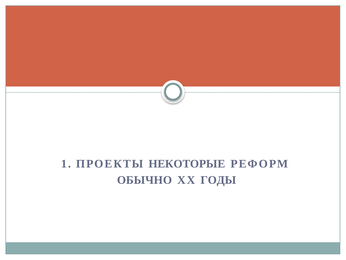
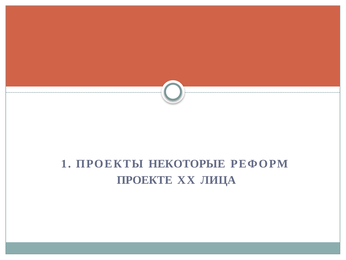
ОБЫЧНО: ОБЫЧНО -> ПРОЕКТЕ (145, 180)
ГОДЫ: ГОДЫ -> ЛИЦА (218, 180)
